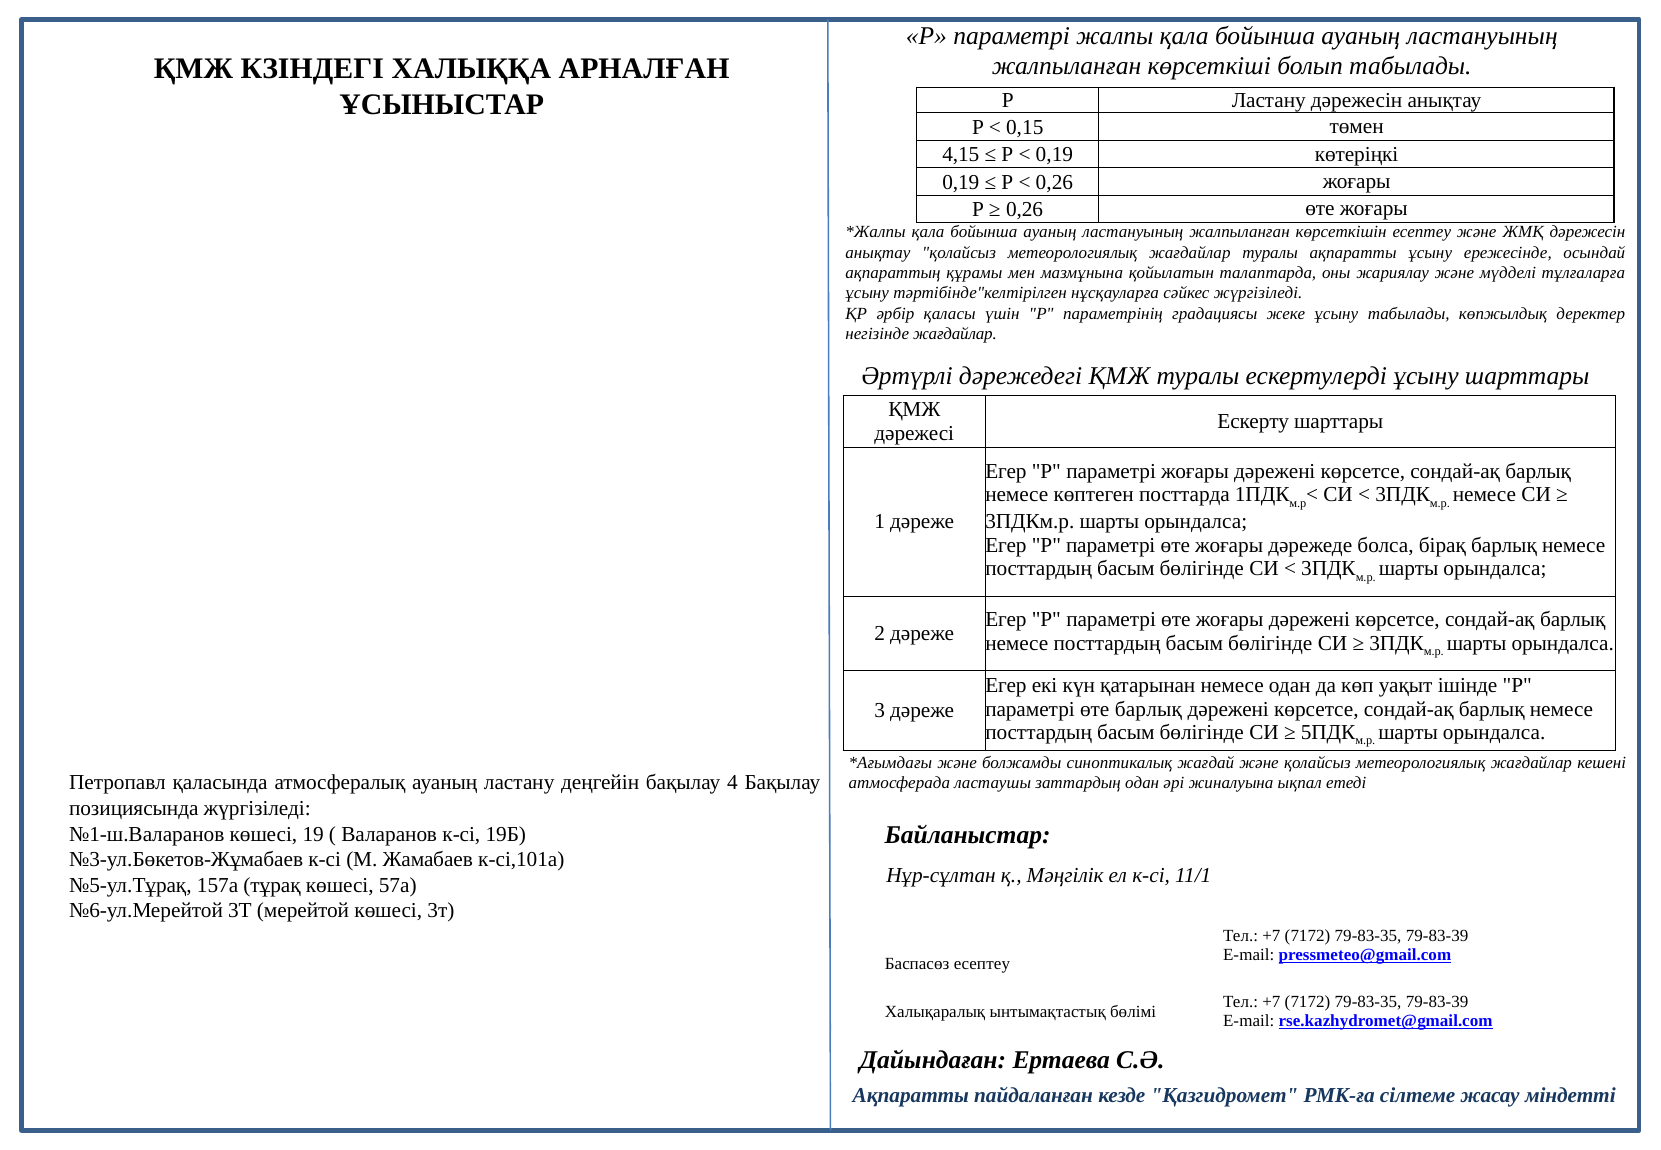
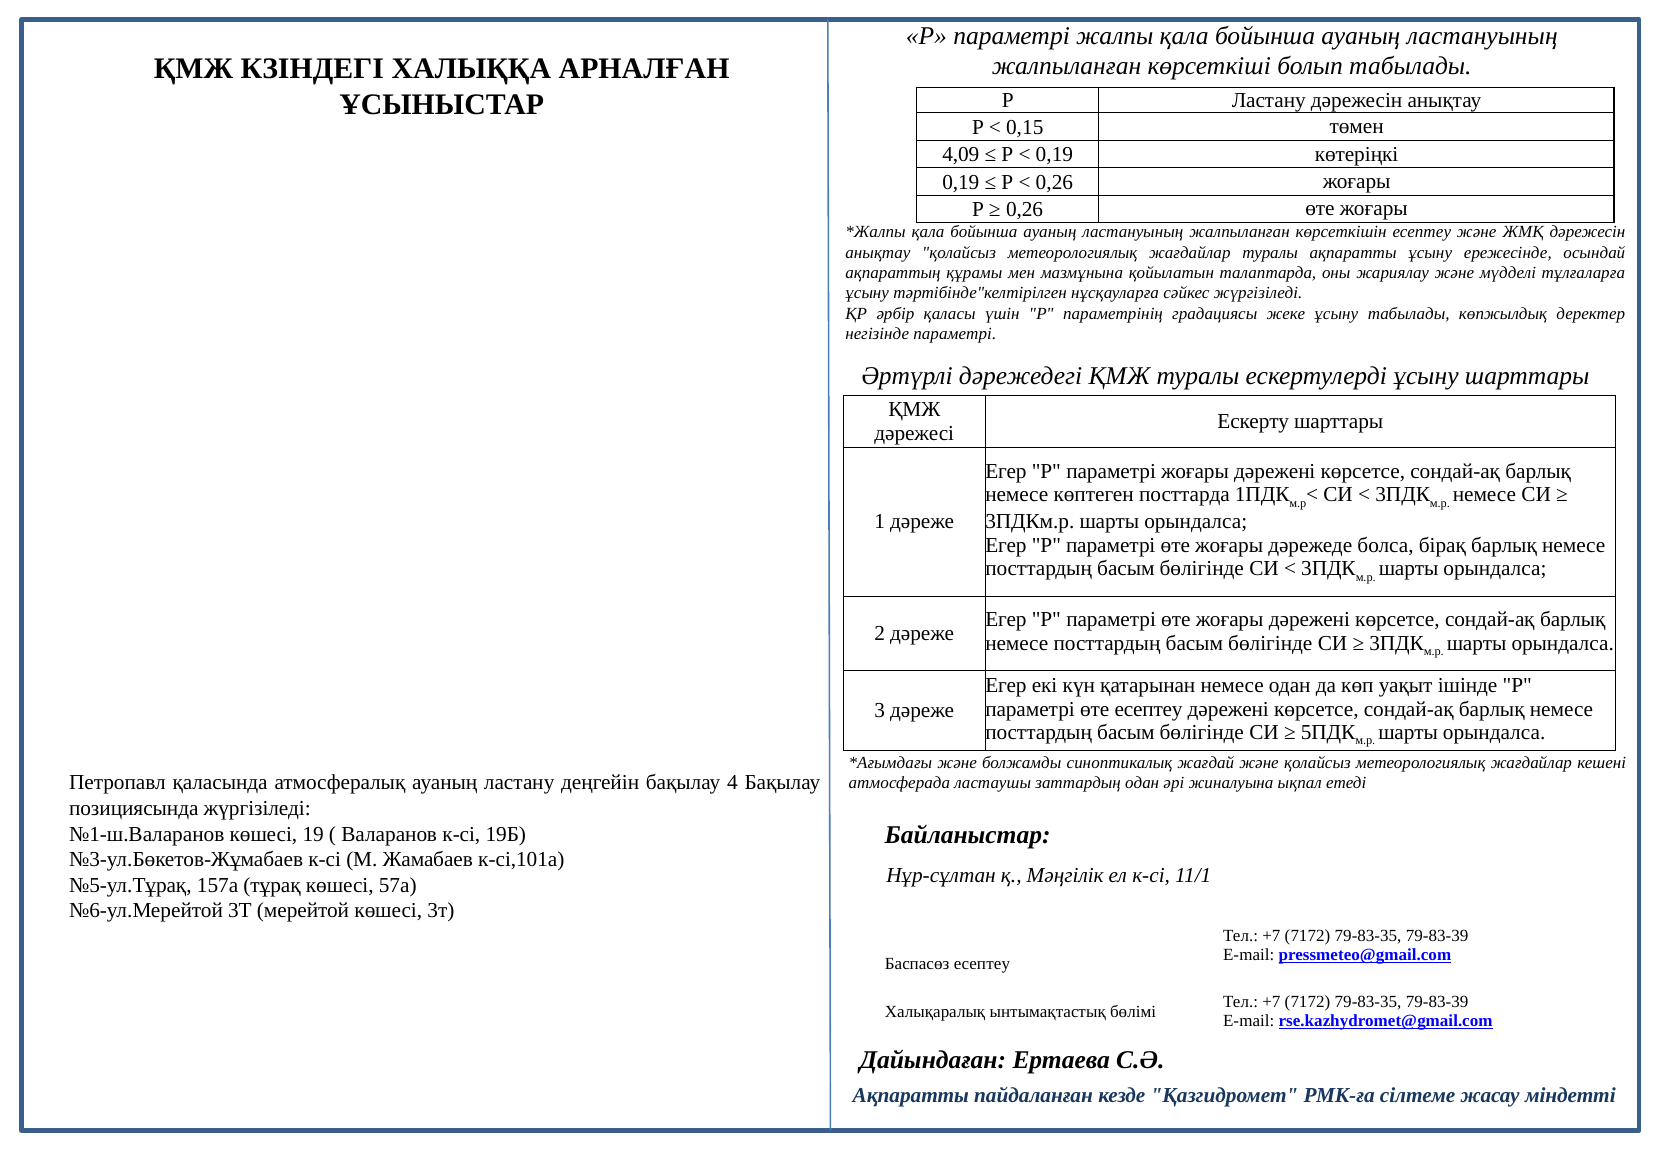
4,15: 4,15 -> 4,09 (961, 155)
негізінде жағдайлар: жағдайлар -> параметрі (955, 334)
өте барлық: барлық -> есептеу (1149, 709)
